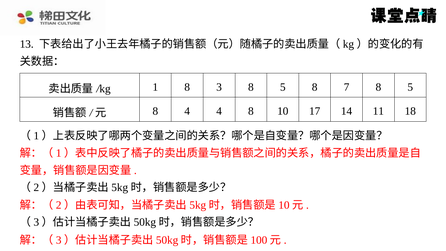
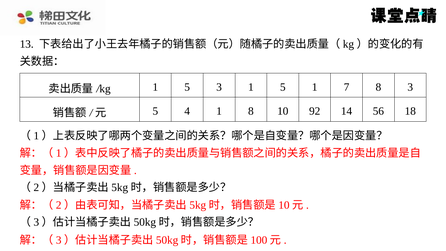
8: 8 -> 5 (187, 87)
3 8: 8 -> 1 (251, 87)
5 8: 8 -> 1 (315, 87)
7 8 5: 5 -> 3 (410, 87)
8: 8 -> 5 (155, 111)
4 4: 4 -> 1 (219, 111)
17: 17 -> 92 (315, 111)
11: 11 -> 56 (378, 111)
